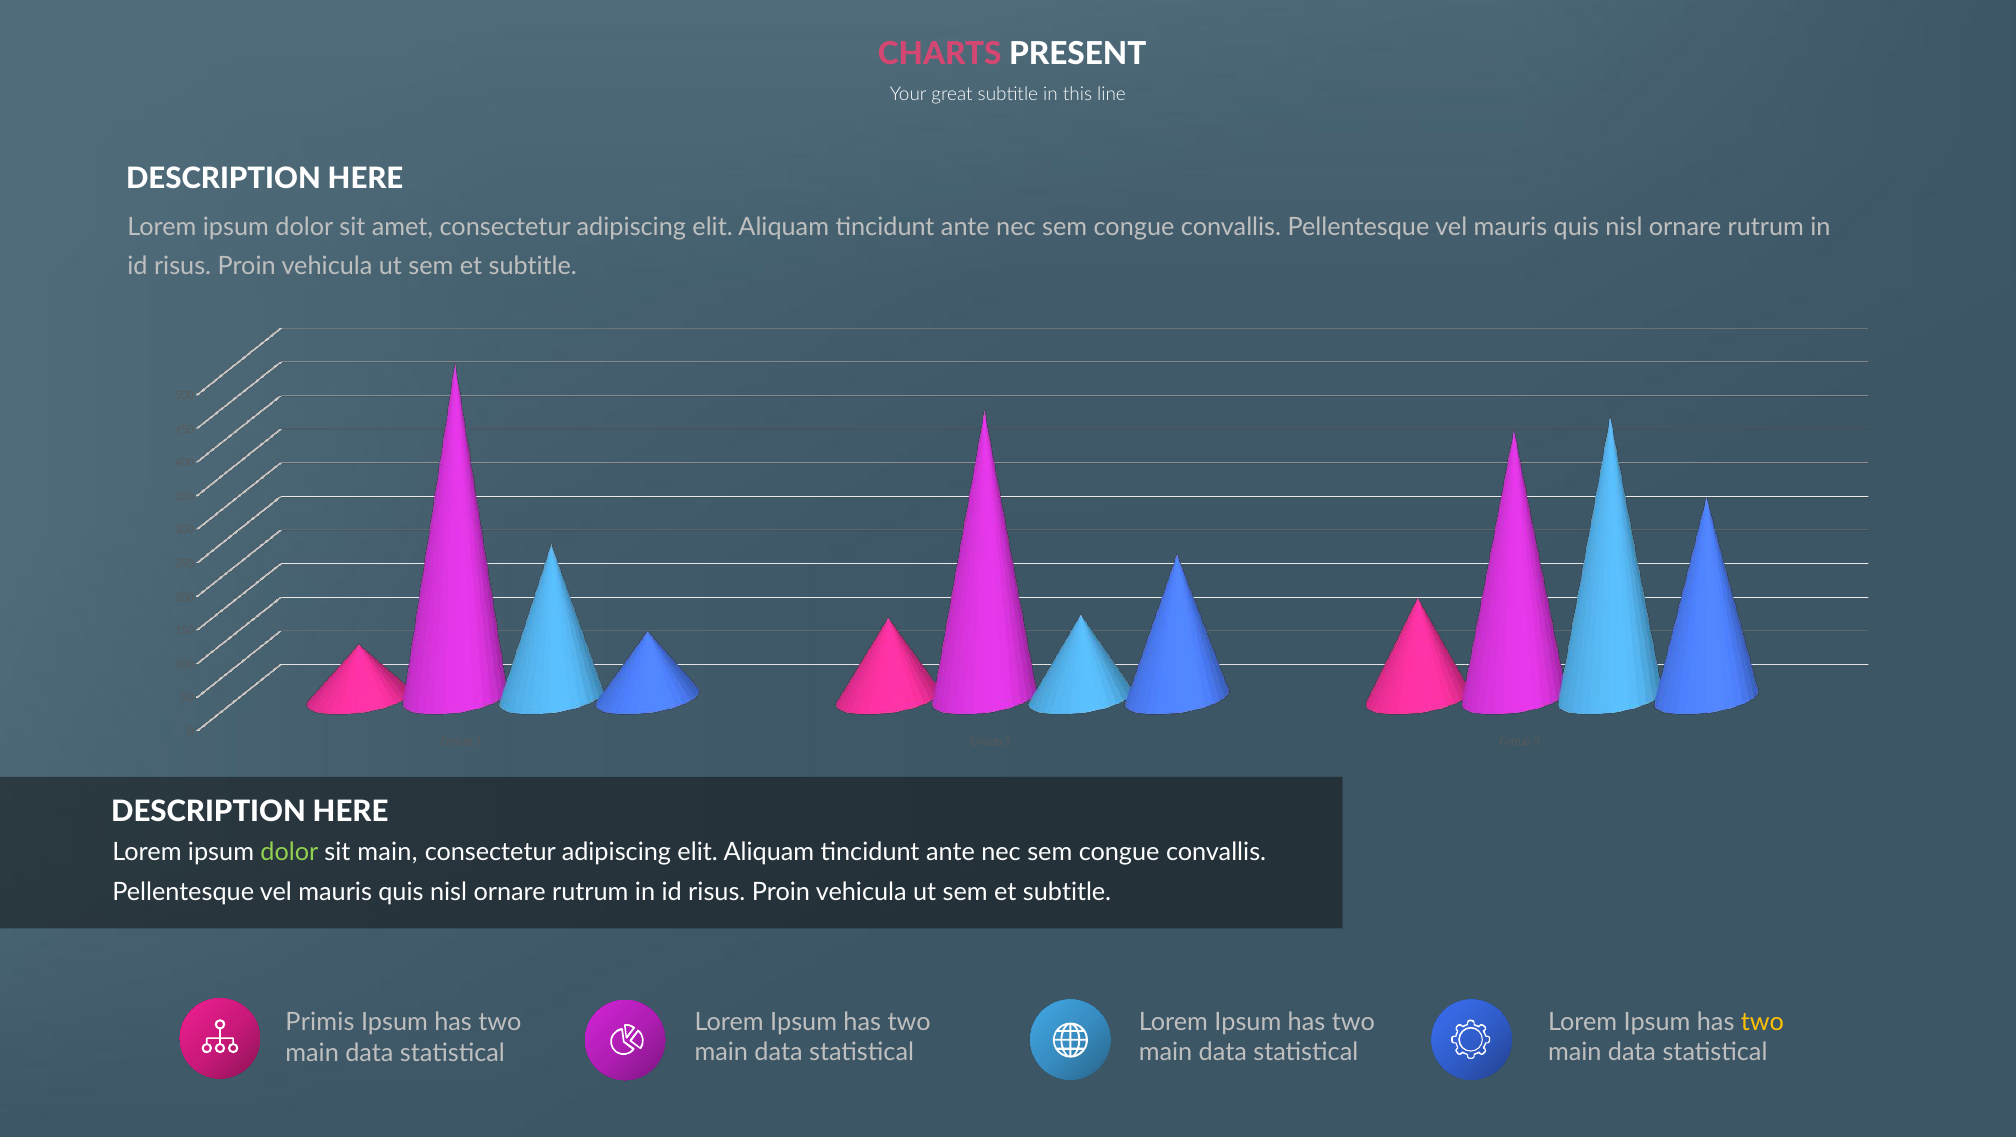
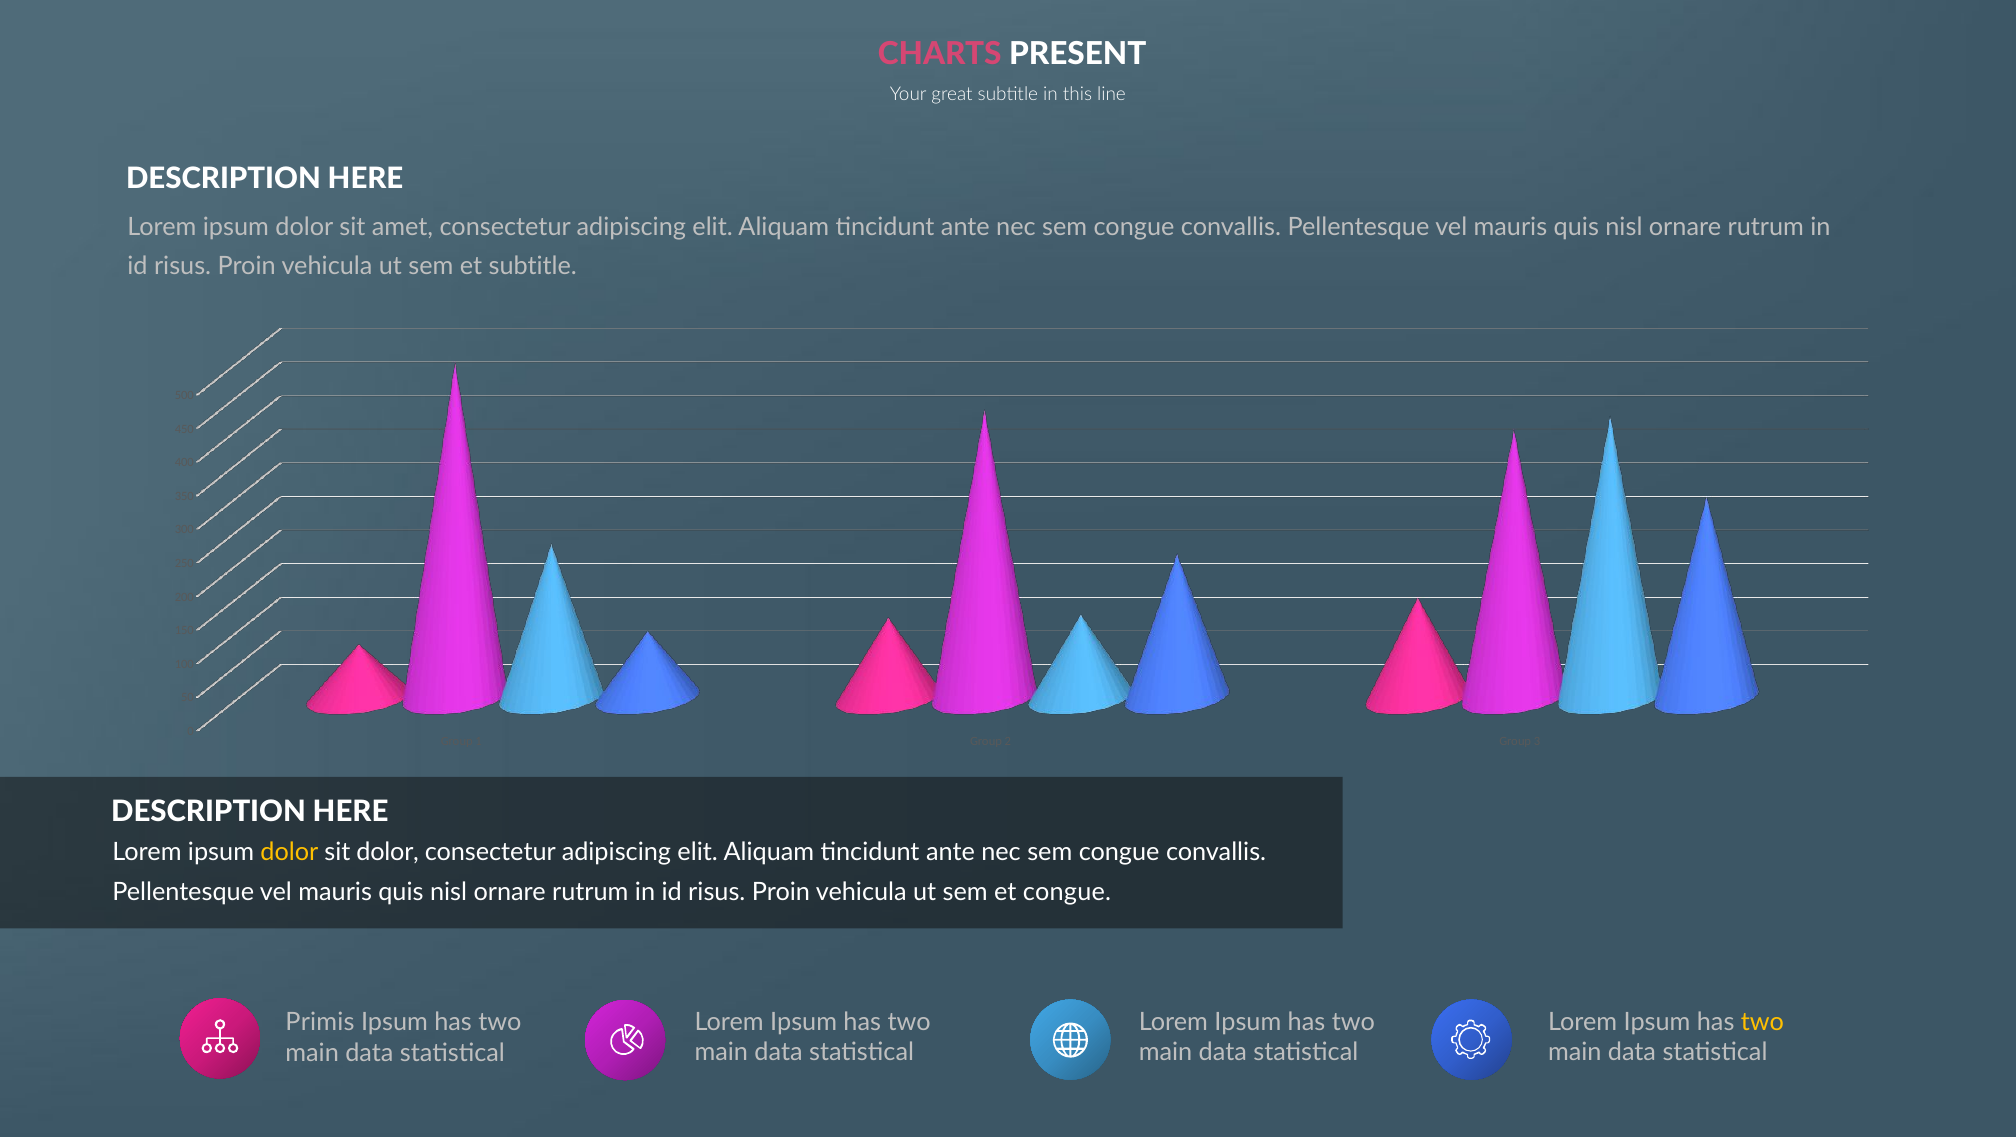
dolor colour: light green -> yellow (289, 852)
sit main: main -> dolor (388, 852)
subtitle: subtitle -> congue (1067, 892)
